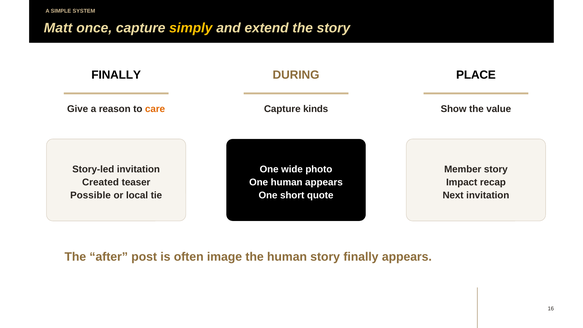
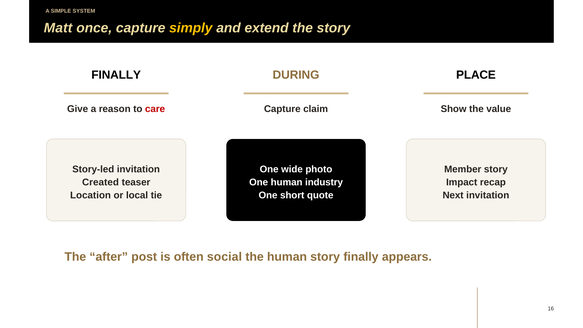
care colour: orange -> red (155, 109)
kinds: kinds -> claim (316, 109)
human appears: appears -> industry (324, 182)
Possible: Possible -> Location (91, 195)
image: image -> social (224, 257)
